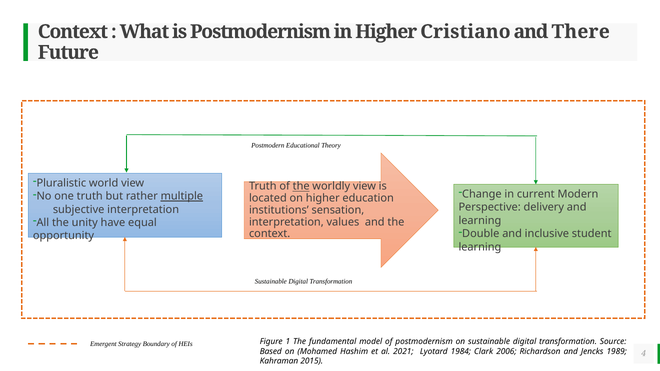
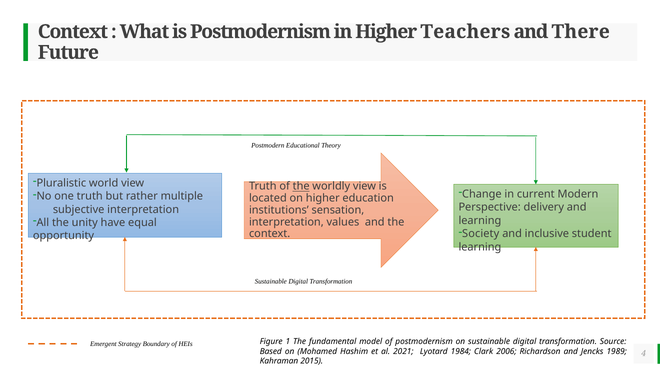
Cristiano: Cristiano -> Teachers (465, 32)
multiple underline: present -> none (182, 196)
Double: Double -> Society (481, 234)
